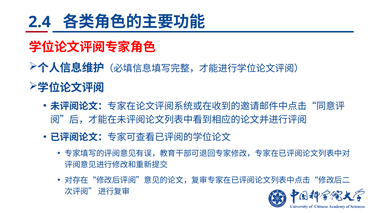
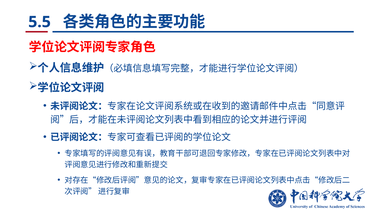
2.4: 2.4 -> 5.5 (40, 22)
